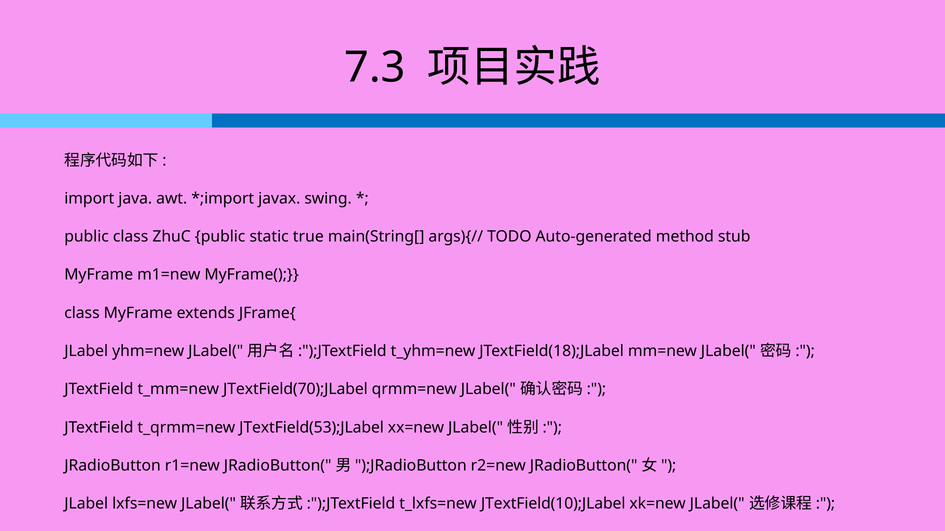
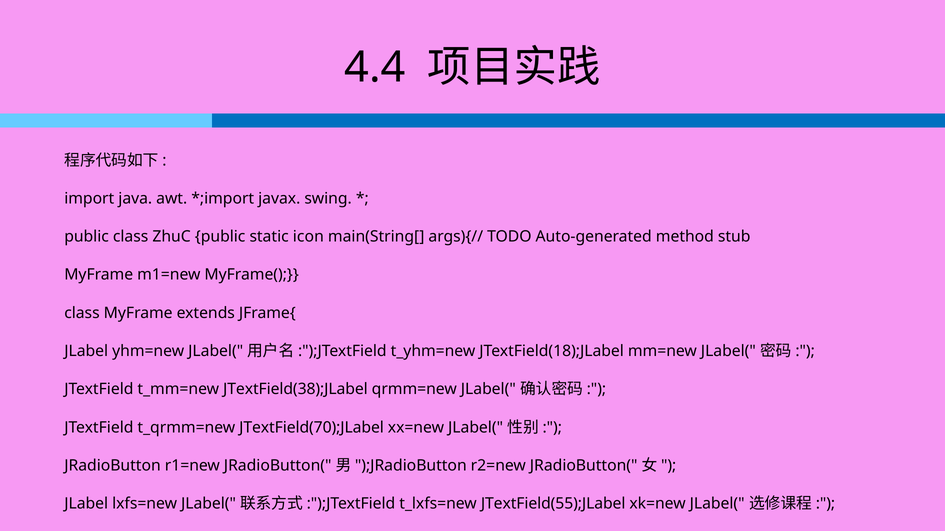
7.3: 7.3 -> 4.4 (375, 67)
true: true -> icon (308, 237)
JTextField(70);JLabel: JTextField(70);JLabel -> JTextField(38);JLabel (295, 390)
JTextField(53);JLabel: JTextField(53);JLabel -> JTextField(70);JLabel (312, 428)
JTextField(10);JLabel: JTextField(10);JLabel -> JTextField(55);JLabel (553, 504)
